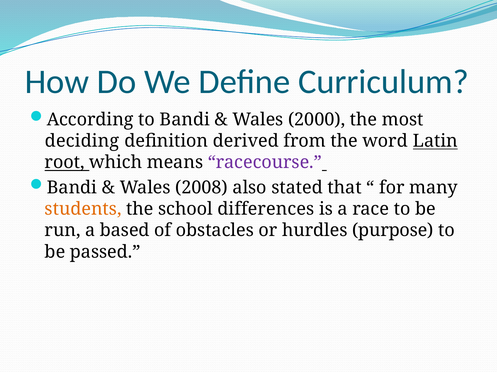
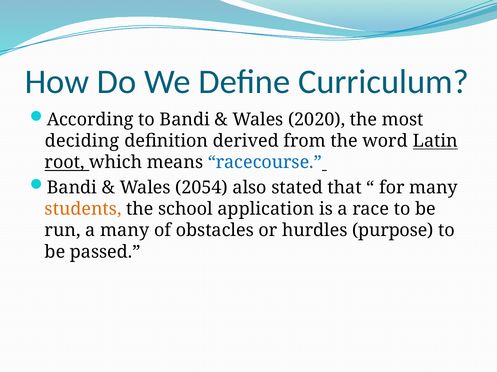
2000: 2000 -> 2020 (317, 120)
racecourse colour: purple -> blue (265, 163)
2008: 2008 -> 2054 (202, 188)
differences: differences -> application (266, 209)
a based: based -> many (125, 231)
